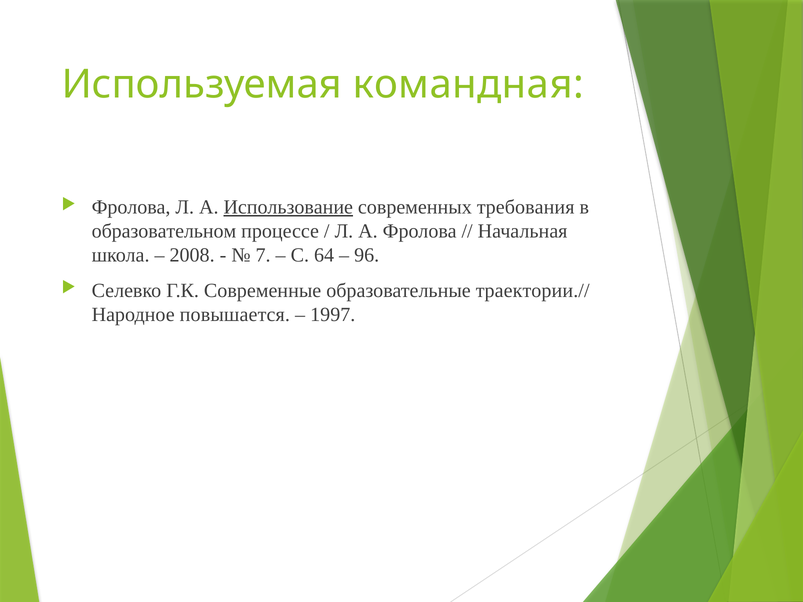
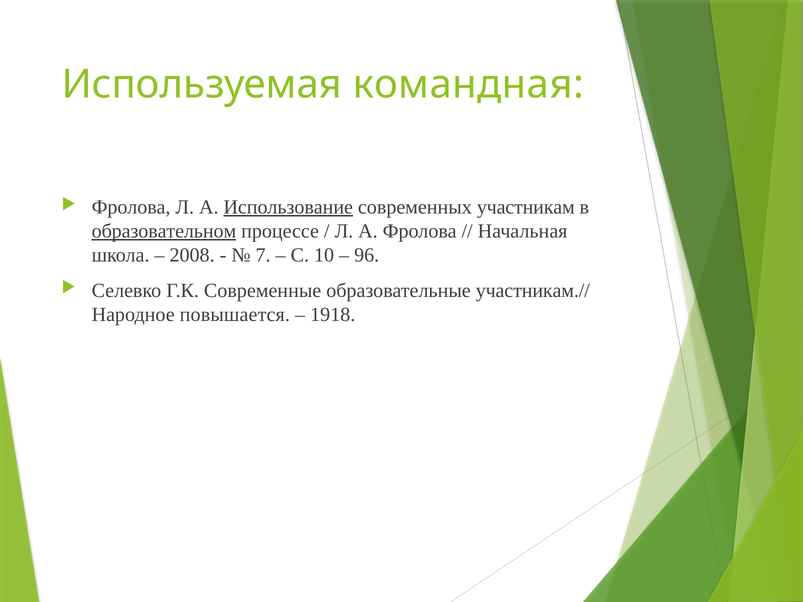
требования: требования -> участникам (526, 207)
образовательном underline: none -> present (164, 231)
64: 64 -> 10 (324, 255)
траектории.//: траектории.// -> участникам.// (533, 291)
1997: 1997 -> 1918 (333, 315)
